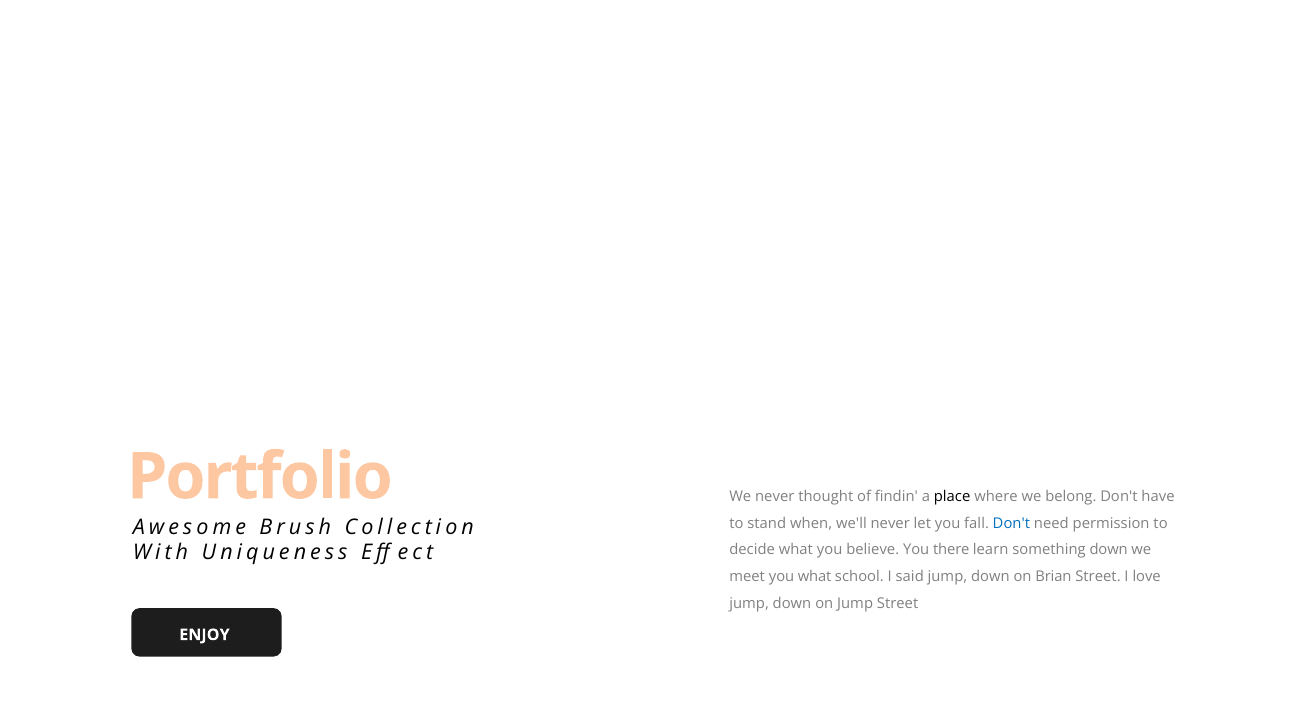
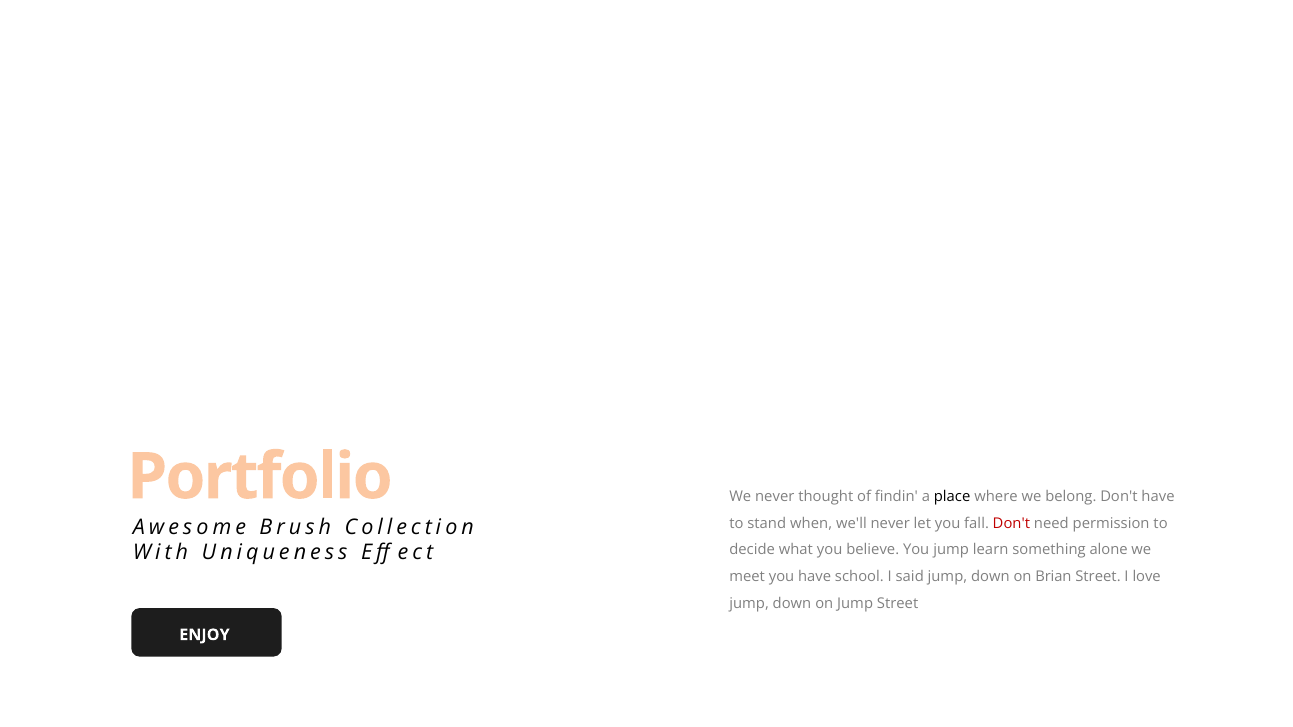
Don't colour: blue -> red (1011, 523)
You there: there -> jump (951, 550)
something down: down -> alone (1109, 550)
you what: what -> have (815, 577)
